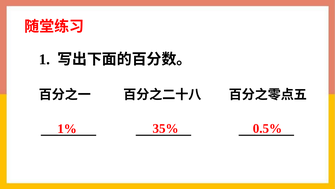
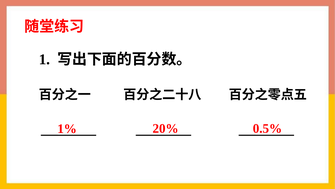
35%: 35% -> 20% (166, 128)
